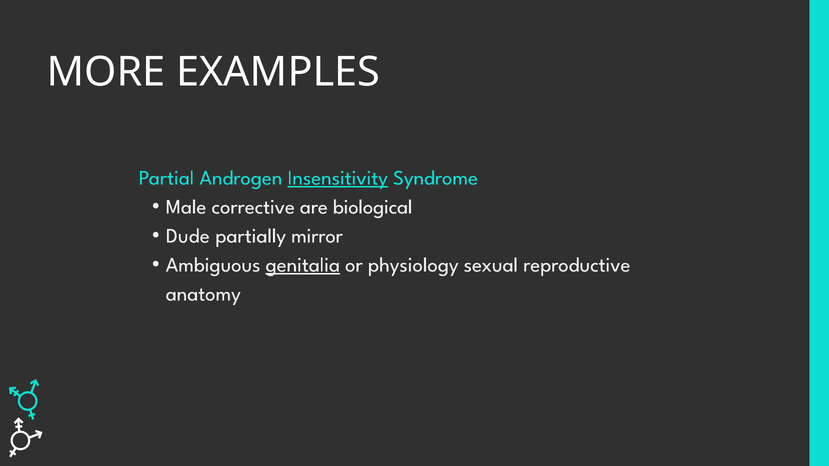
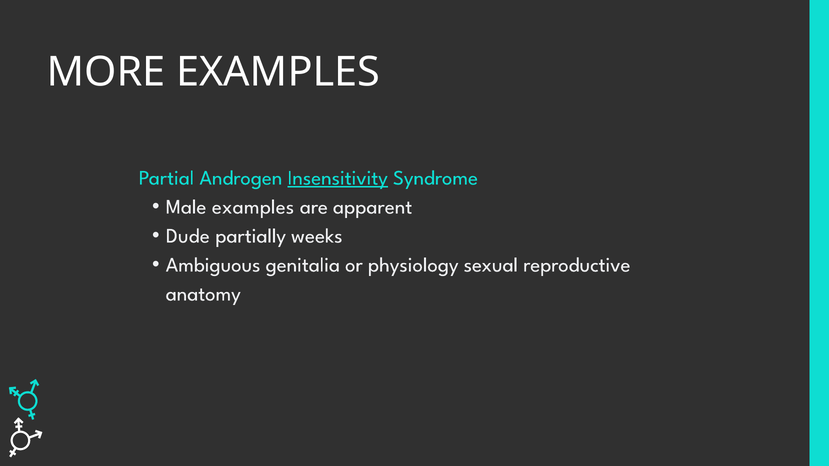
Male corrective: corrective -> examples (253, 207)
biological: biological -> apparent (373, 207)
mirror: mirror -> weeks (317, 236)
genitalia underline: present -> none (303, 265)
